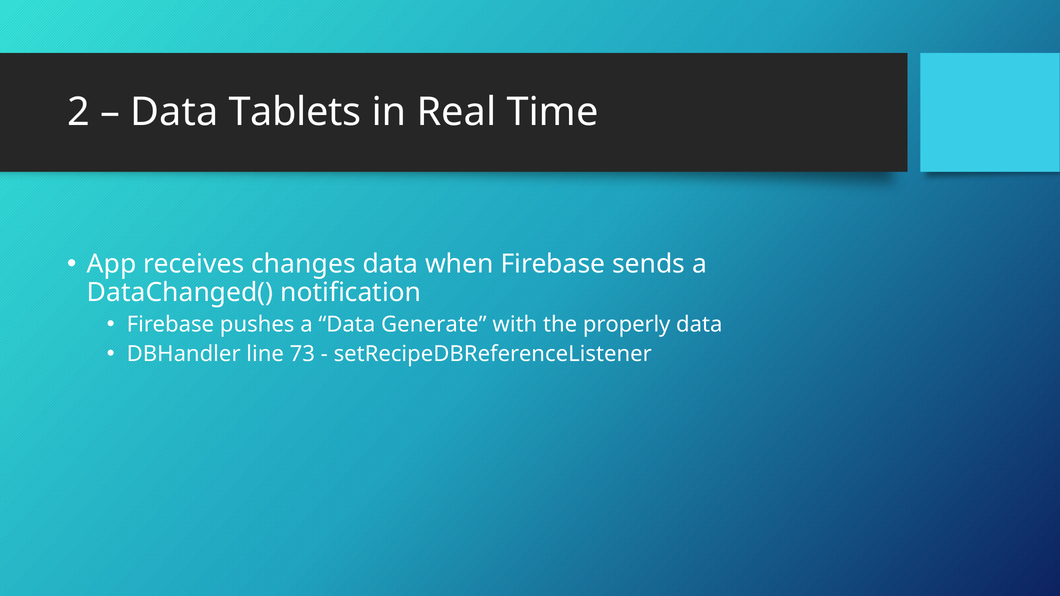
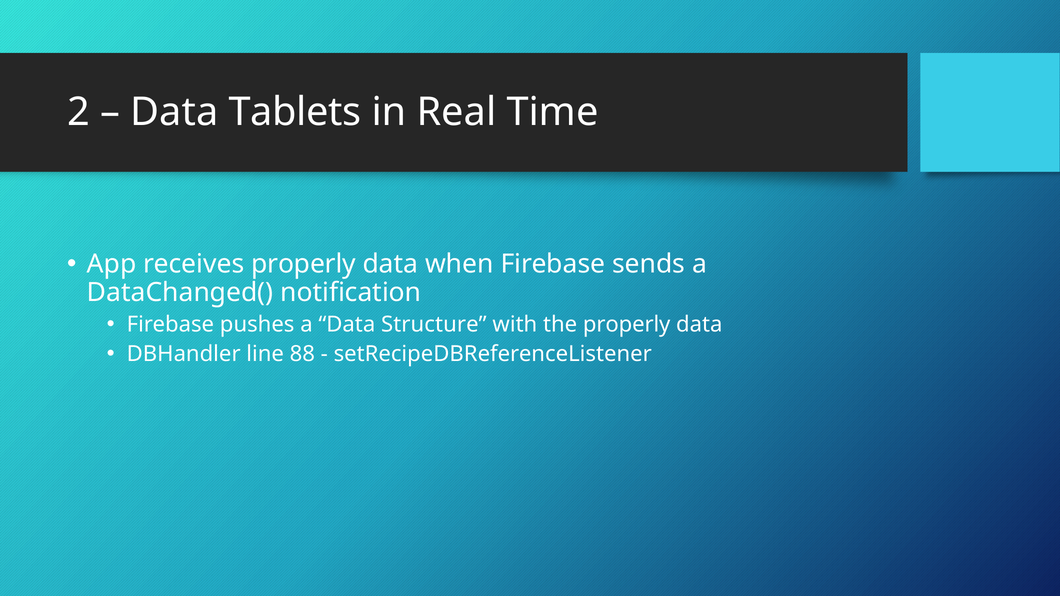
receives changes: changes -> properly (304, 264)
Generate: Generate -> Structure (434, 325)
73: 73 -> 88 (302, 354)
